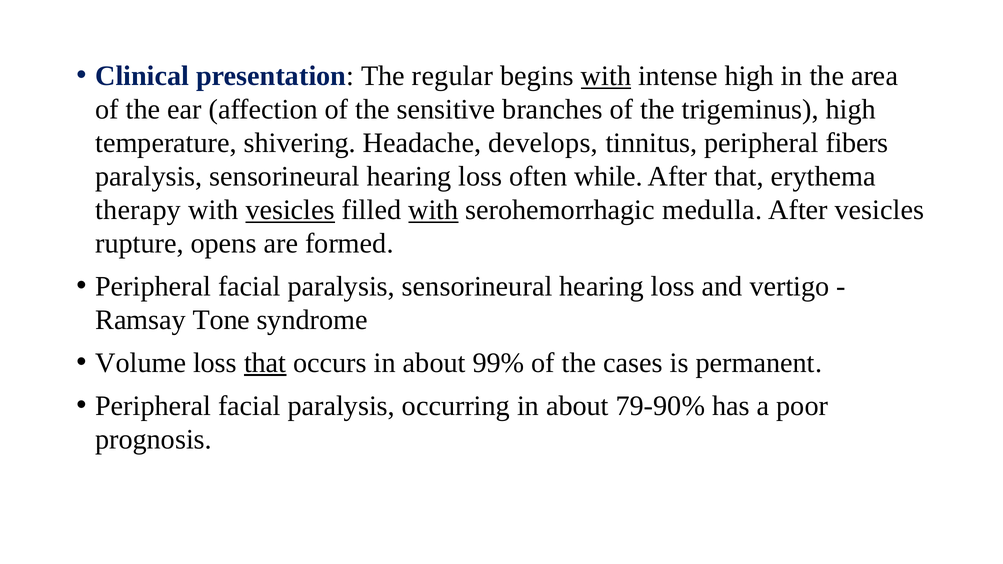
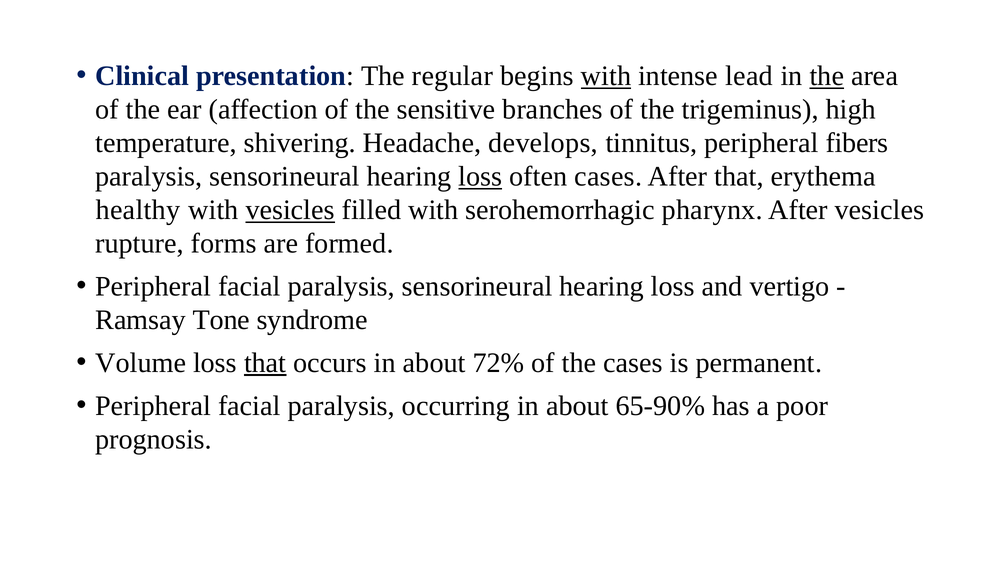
intense high: high -> lead (749, 76)
the underline: none -> present (827, 76)
loss underline: none -> present (480, 177)
often while: while -> cases (608, 177)
therapy: therapy -> healthy (138, 210)
with underline: present -> none (433, 210)
medulla: medulla -> pharynx (712, 210)
opens: opens -> forms (224, 244)
99%: 99% -> 72% (498, 363)
79-90%: 79-90% -> 65-90% (660, 406)
